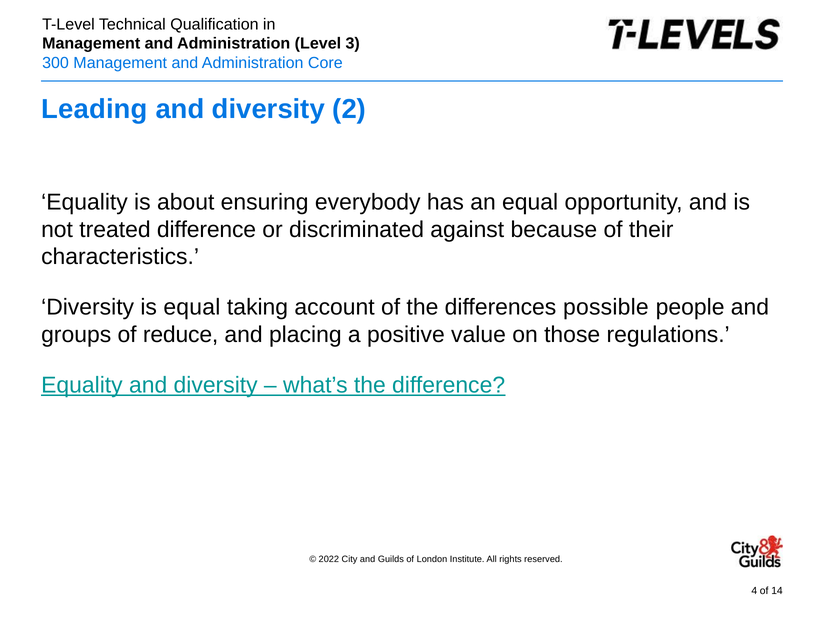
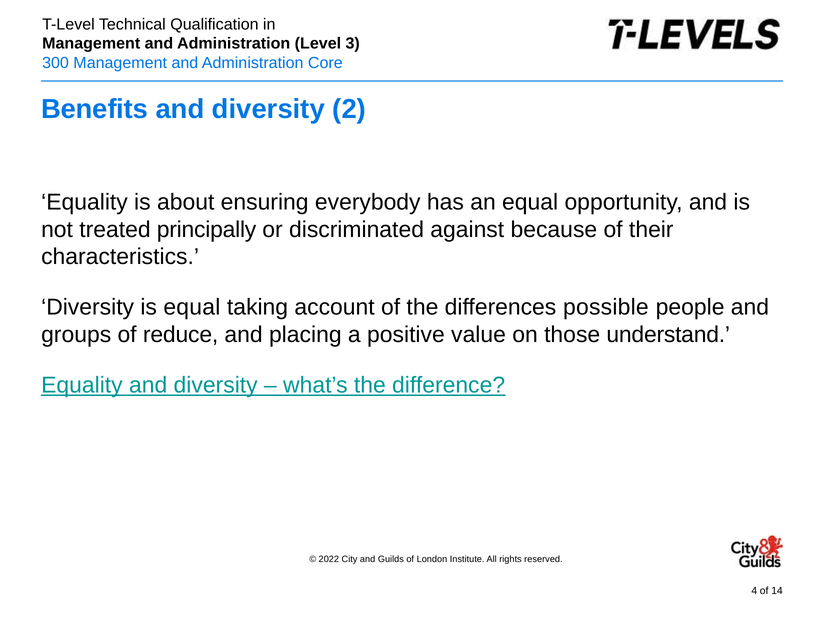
Leading: Leading -> Benefits (95, 109)
treated difference: difference -> principally (207, 229)
regulations: regulations -> understand (668, 335)
